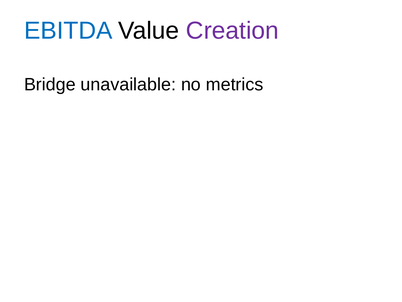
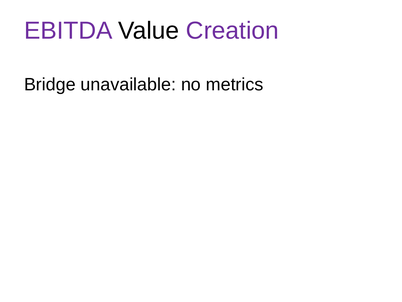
EBITDA colour: blue -> purple (68, 31)
